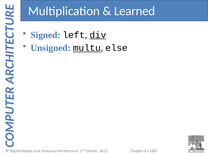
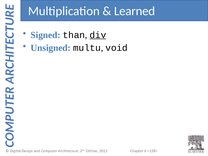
left: left -> than (74, 35)
multu underline: present -> none (87, 48)
else: else -> void (117, 48)
